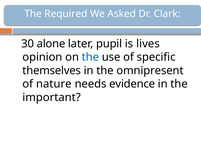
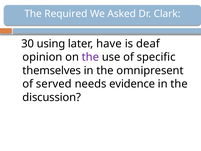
alone: alone -> using (51, 44)
pupil: pupil -> have (109, 44)
lives: lives -> deaf (148, 44)
the colour: blue -> purple (90, 57)
nature: nature -> served (54, 84)
important: important -> discussion (52, 97)
